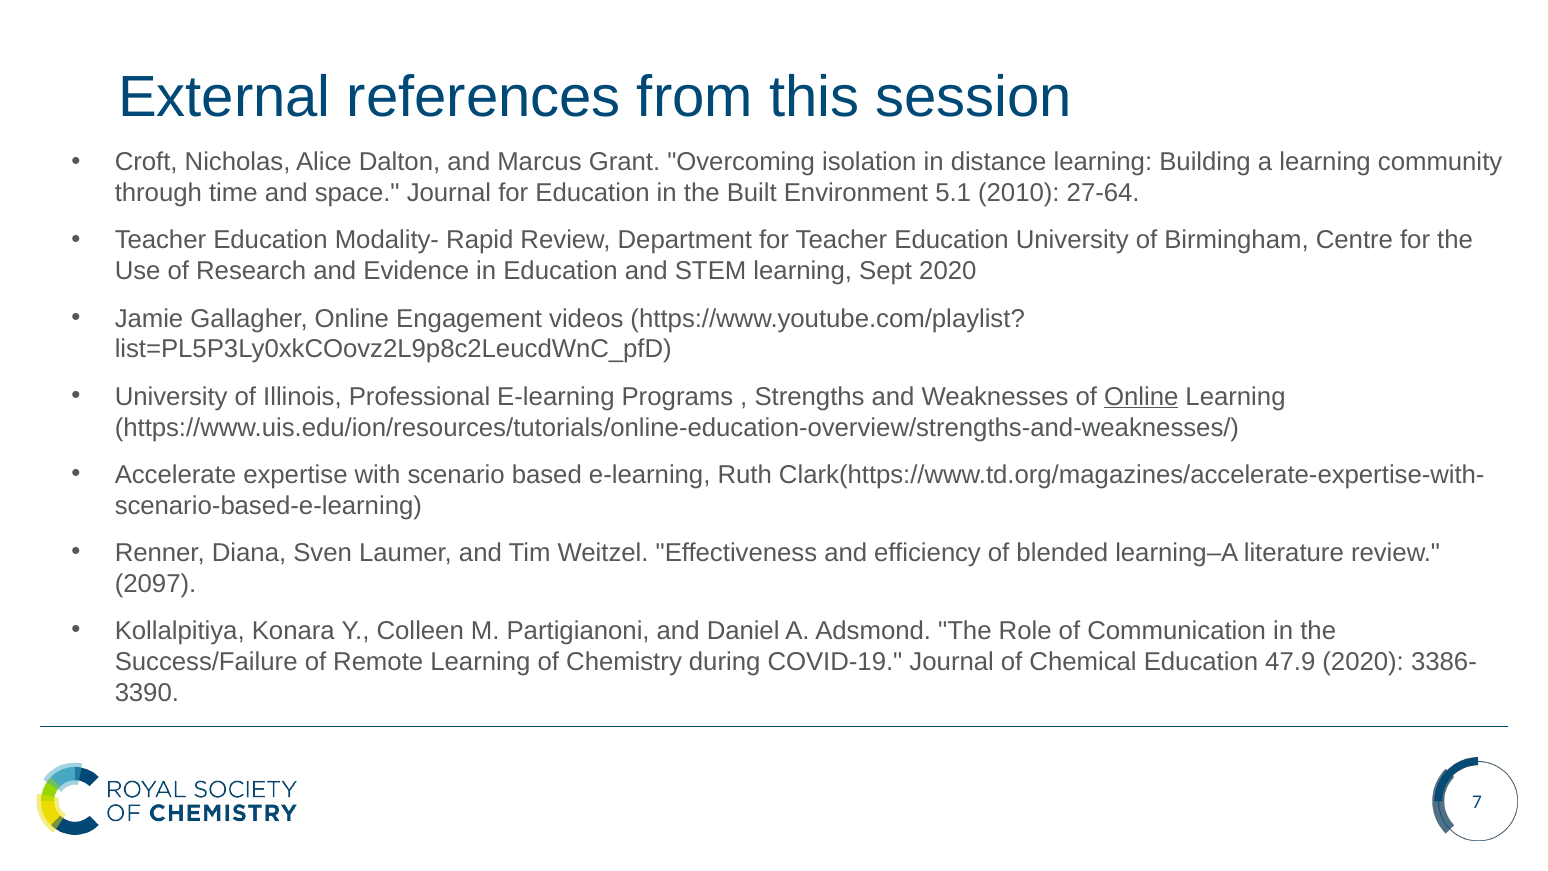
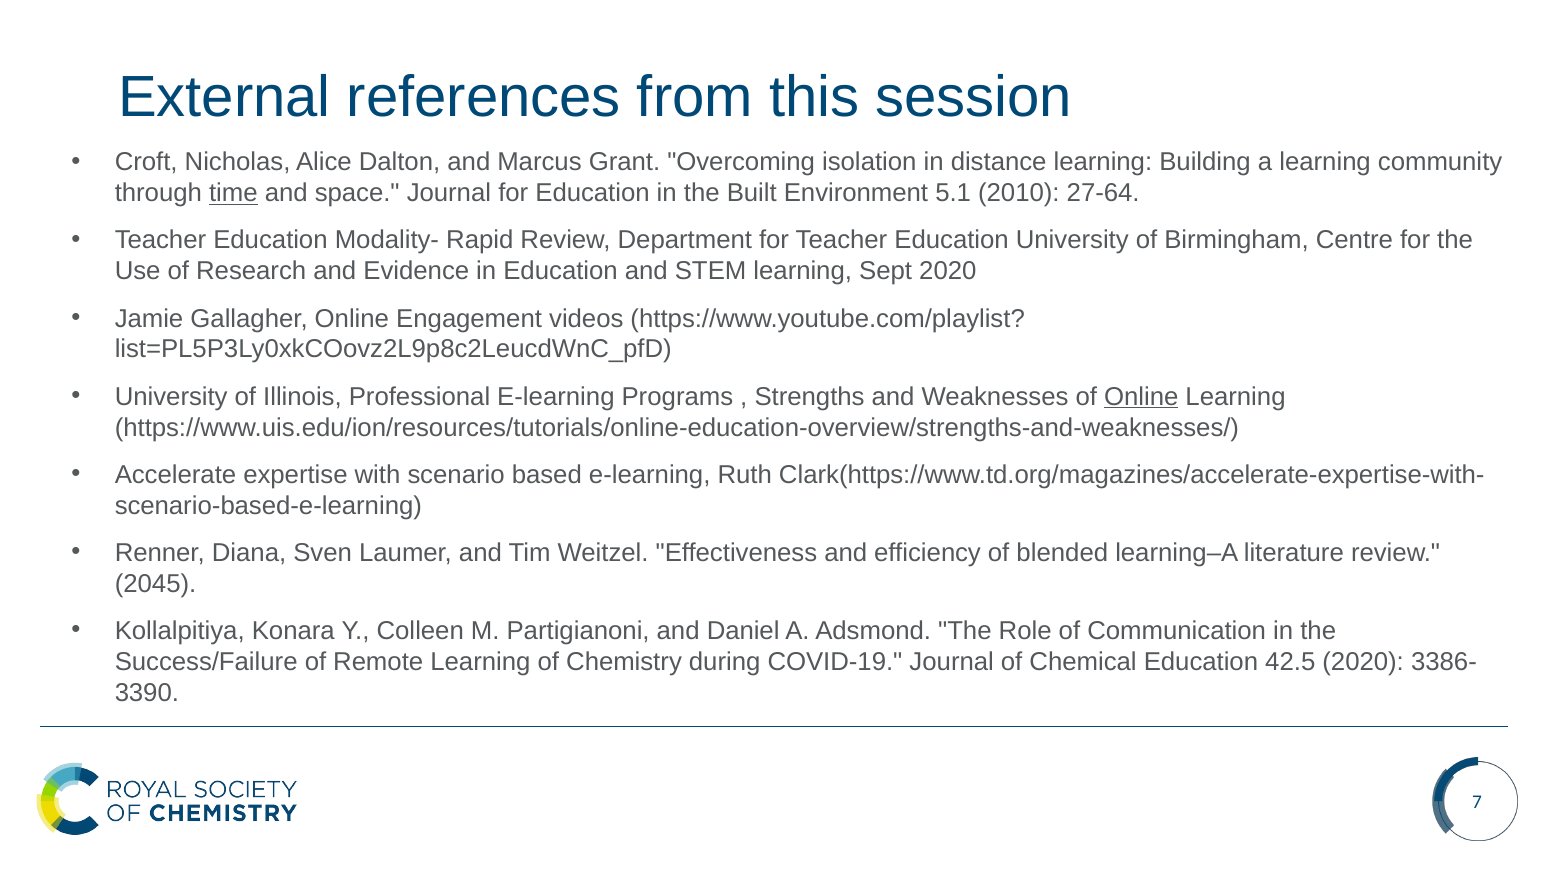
time underline: none -> present (233, 193)
2097: 2097 -> 2045 (156, 583)
47.9: 47.9 -> 42.5 (1290, 661)
